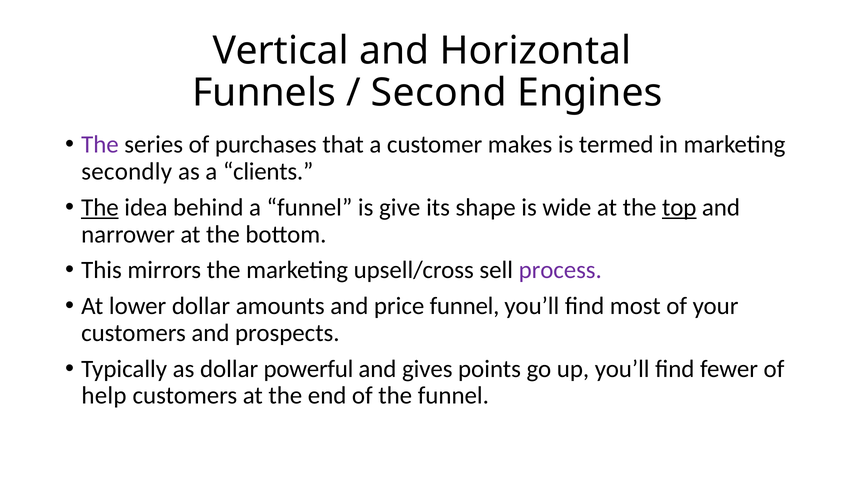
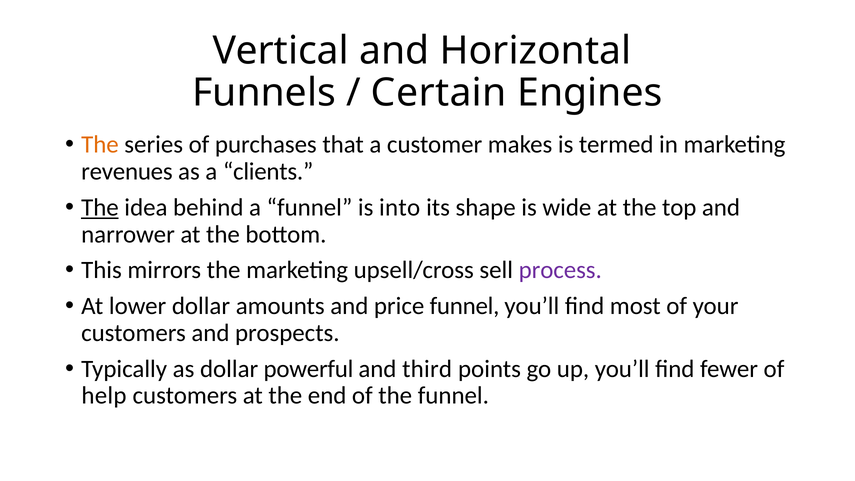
Second: Second -> Certain (439, 93)
The colour: purple -> orange (100, 145)
secondly: secondly -> revenues (127, 171)
give: give -> into (400, 207)
top underline: present -> none (679, 207)
gives: gives -> third (427, 369)
